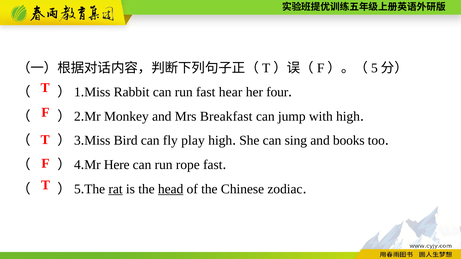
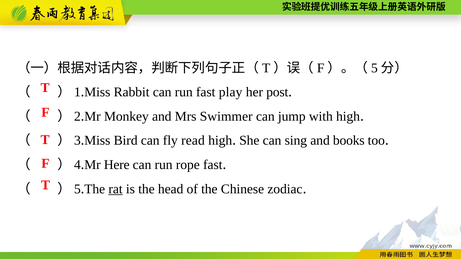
hear: hear -> play (231, 92)
four: four -> post (277, 92)
Breakfast: Breakfast -> Swimmer (226, 117)
play: play -> read (193, 141)
head underline: present -> none (171, 189)
